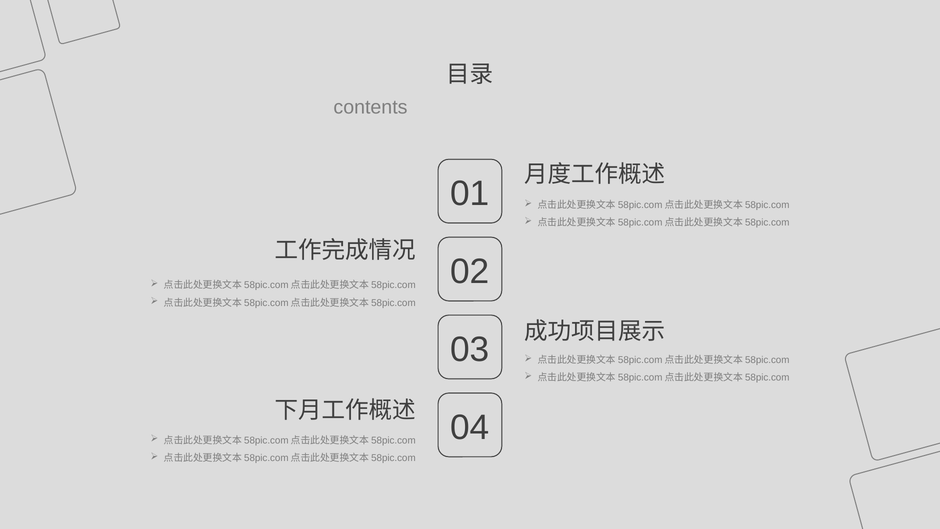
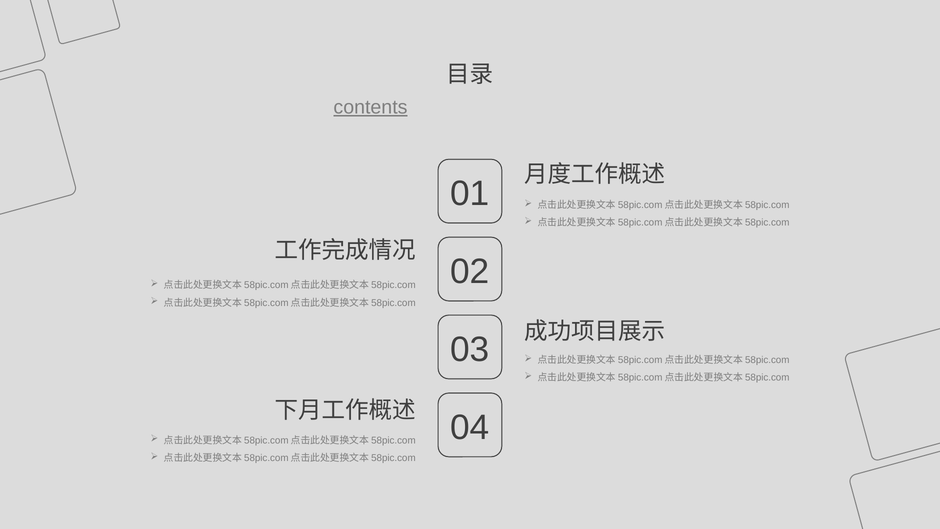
contents underline: none -> present (370, 107)
